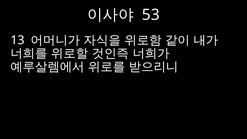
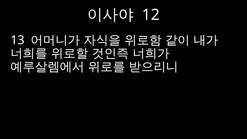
53: 53 -> 12 (151, 15)
